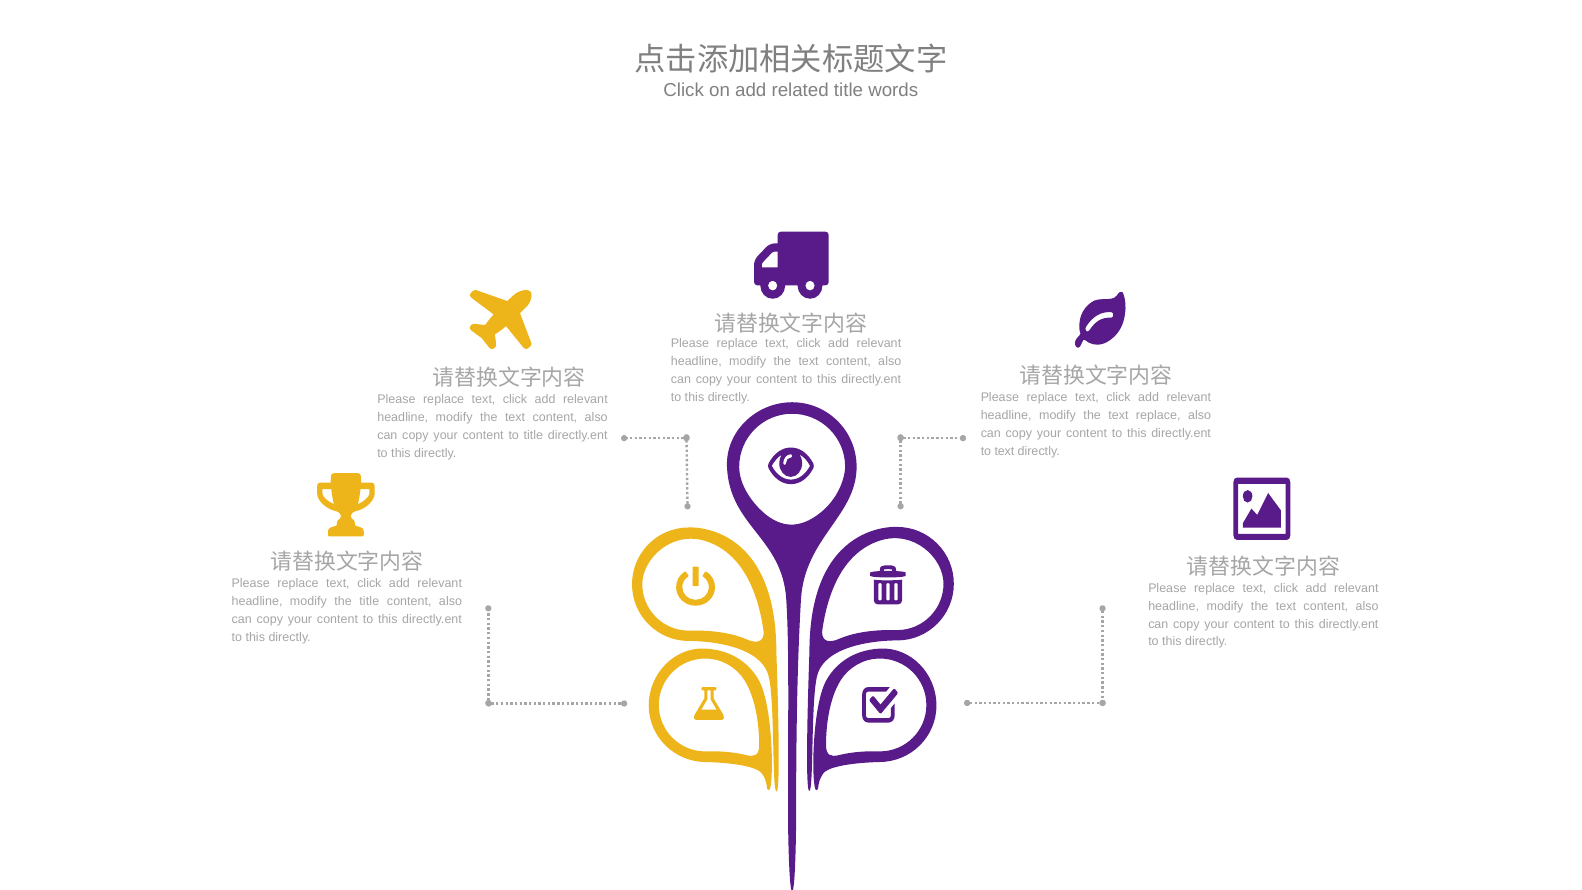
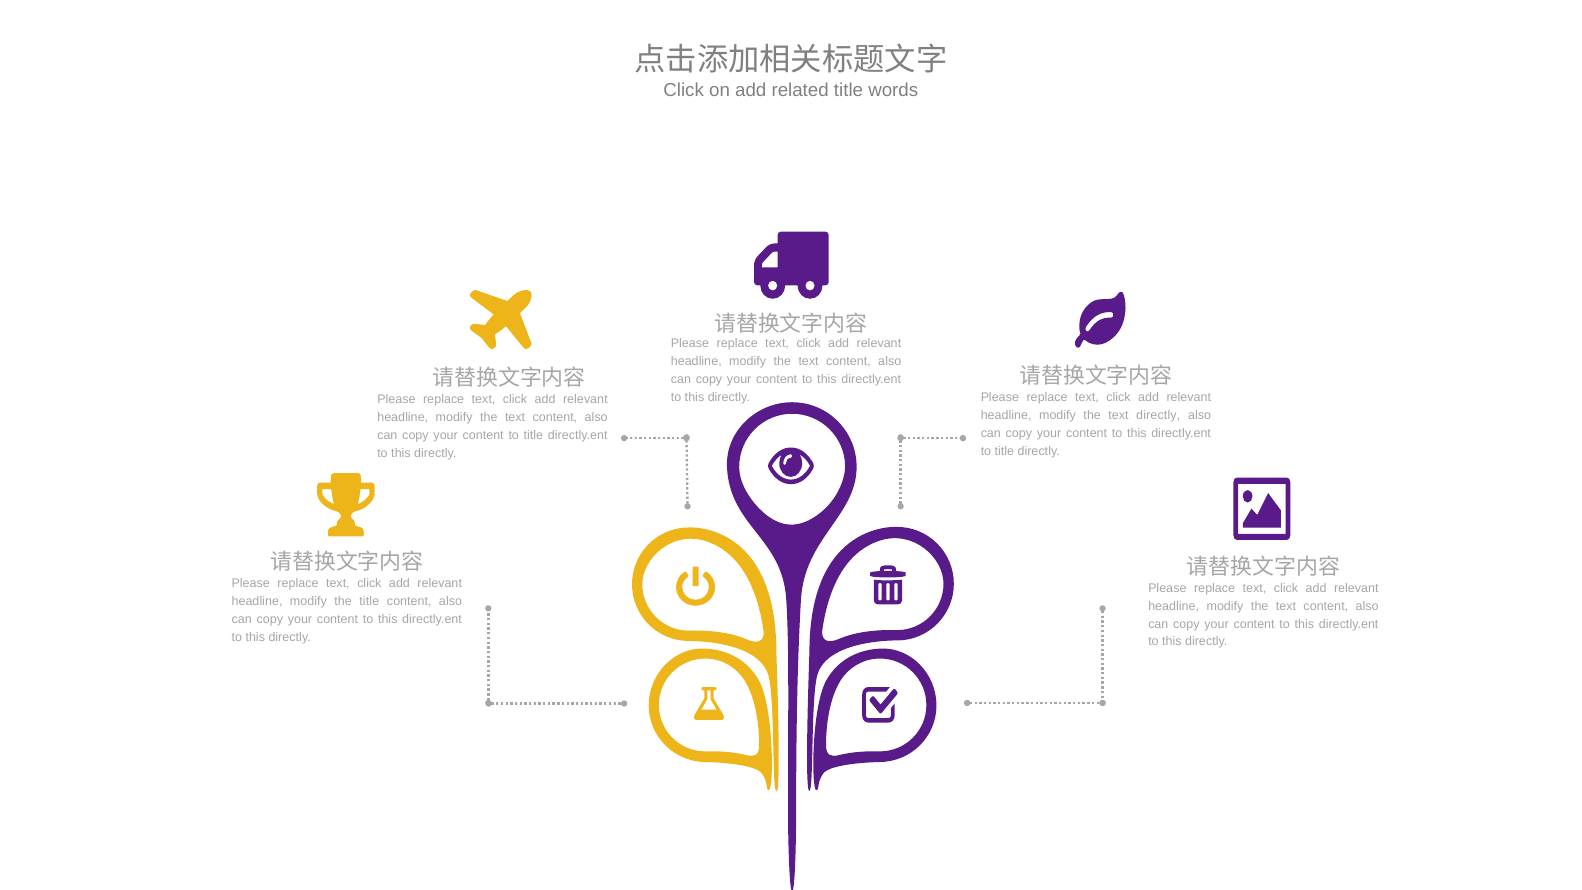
text replace: replace -> directly (1158, 415)
text: text -> title (1004, 451)
